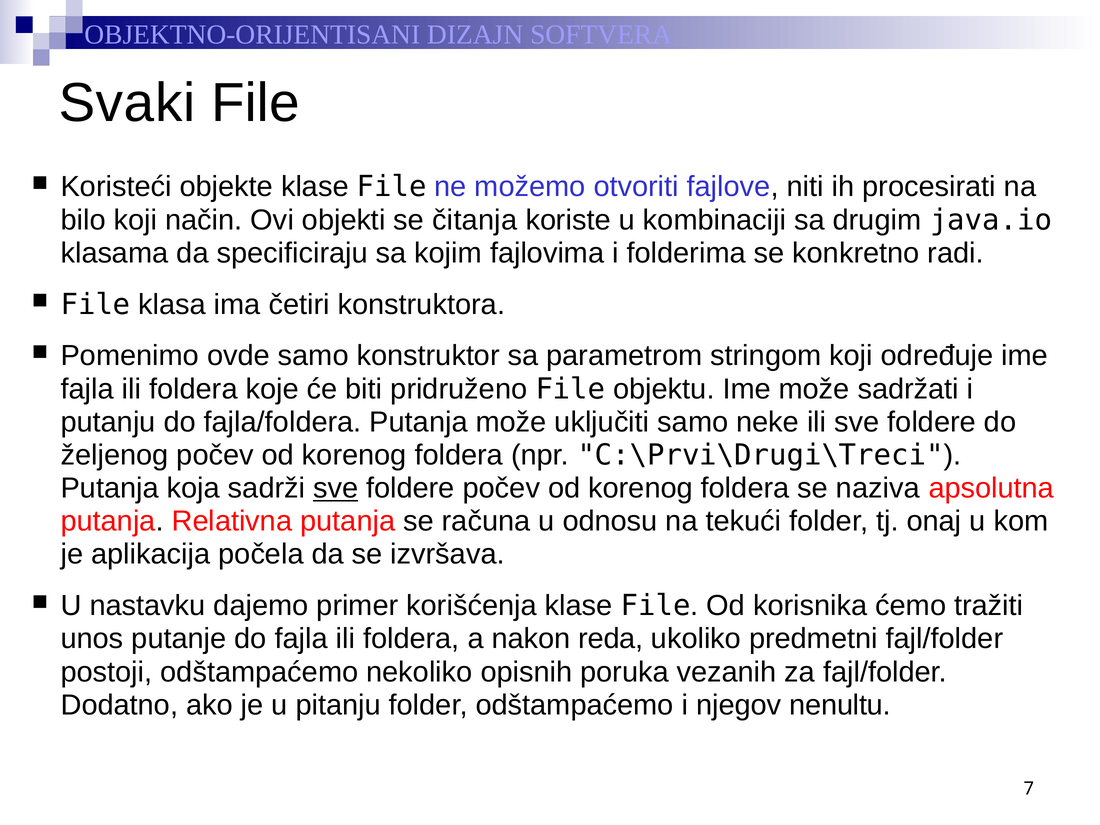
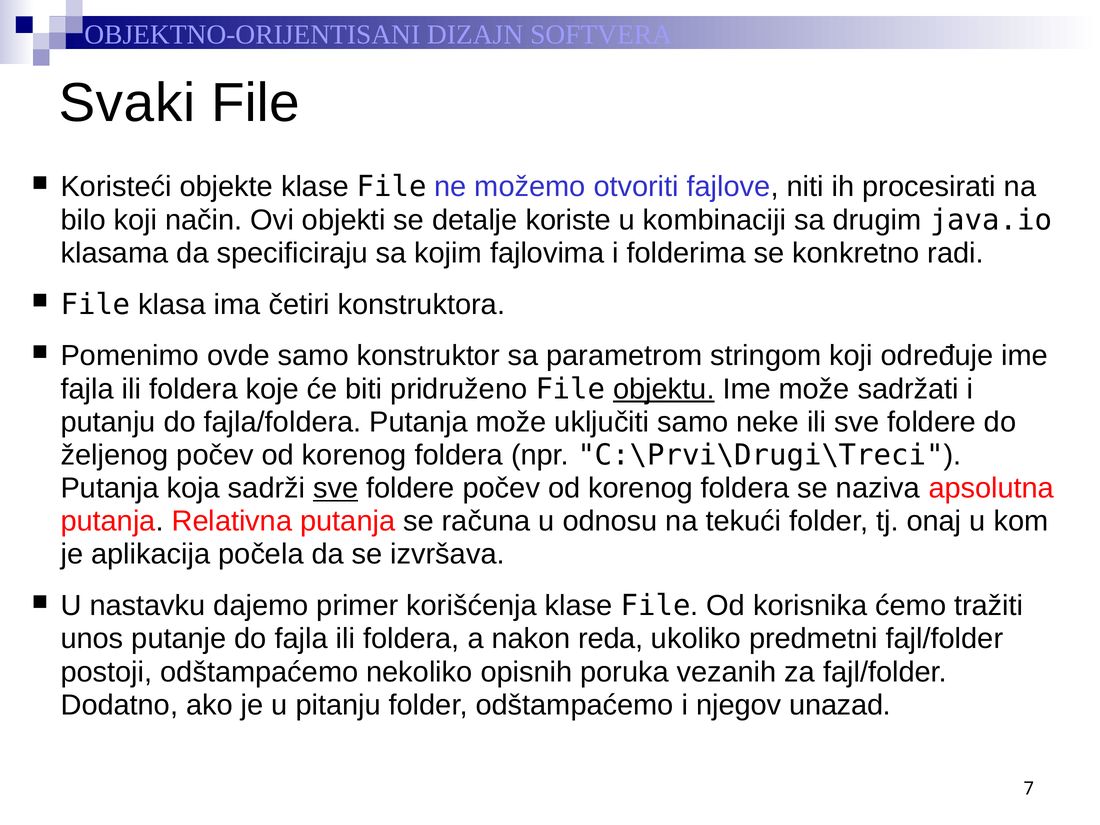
čitanja: čitanja -> detalje (475, 220)
objektu underline: none -> present (664, 389)
nenultu: nenultu -> unazad (840, 705)
